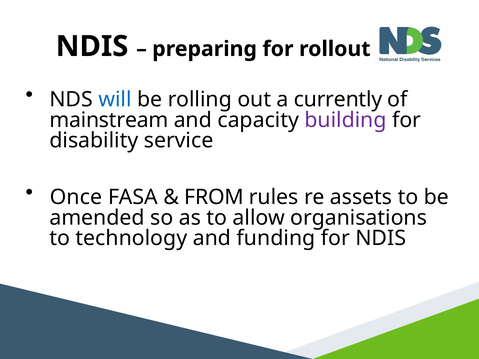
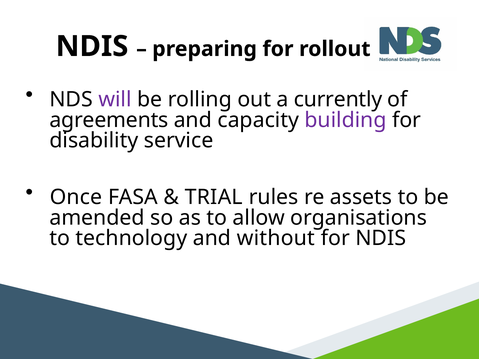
will colour: blue -> purple (115, 100)
mainstream: mainstream -> agreements (109, 120)
FROM: FROM -> TRIAL (214, 197)
funding: funding -> without (276, 238)
